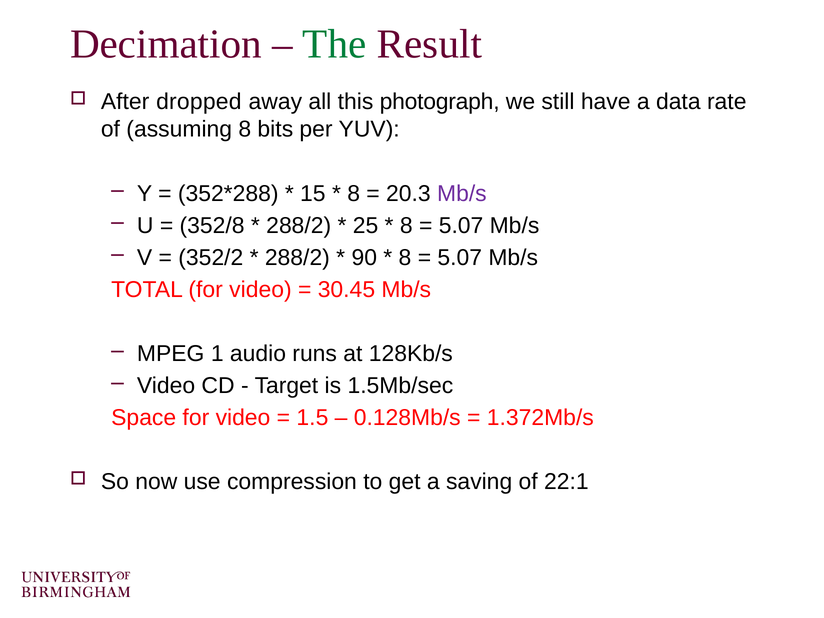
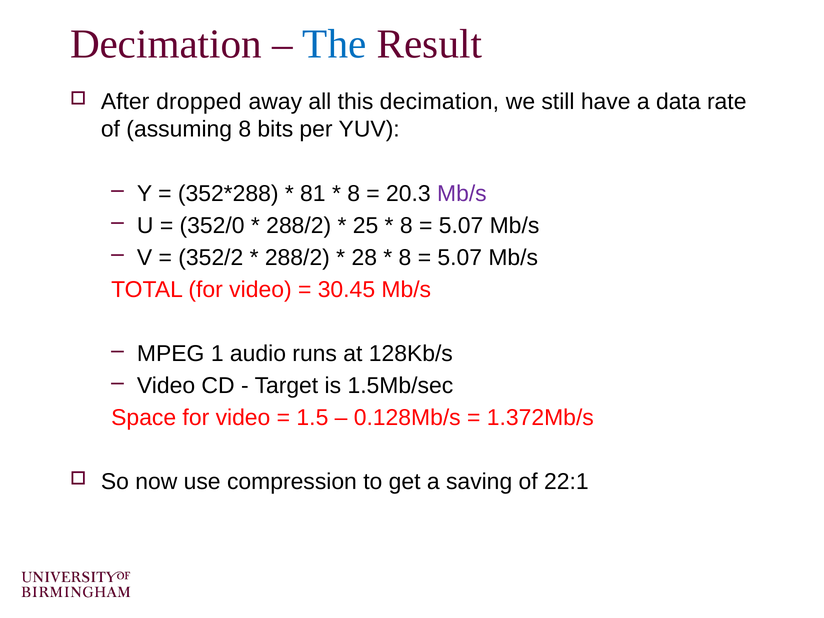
The colour: green -> blue (334, 44)
this photograph: photograph -> decimation (439, 102)
15: 15 -> 81 (313, 193)
352/8: 352/8 -> 352/0 (212, 225)
90: 90 -> 28 (364, 258)
